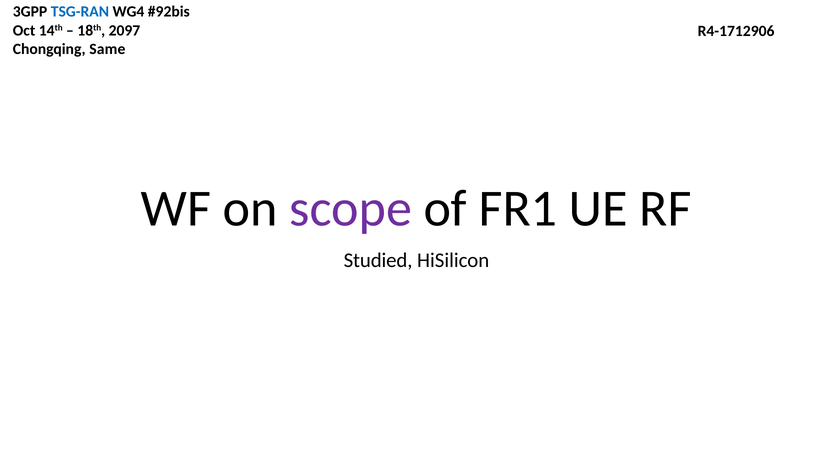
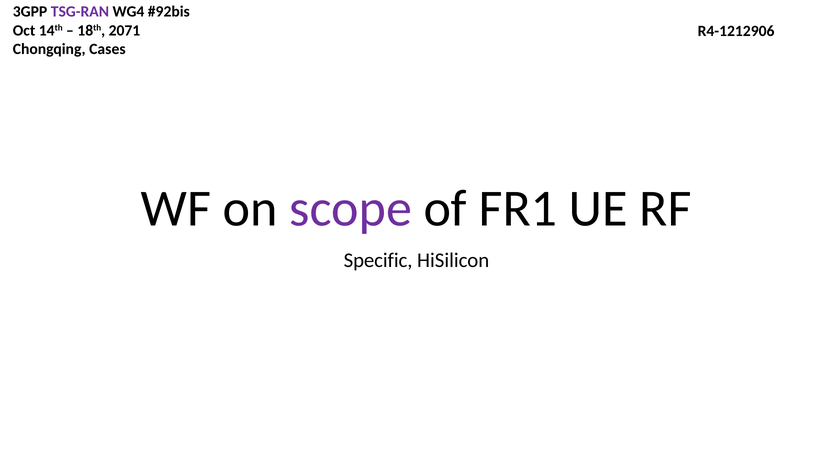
TSG-RAN colour: blue -> purple (80, 12)
2097: 2097 -> 2071 (124, 30)
R4-1712906: R4-1712906 -> R4-1212906 (736, 31)
Same: Same -> Cases (107, 49)
Studied: Studied -> Specific (378, 260)
